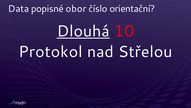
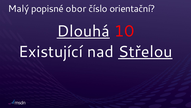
Data: Data -> Malý (19, 9)
Protokol: Protokol -> Existující (51, 51)
Střelou underline: none -> present (145, 51)
